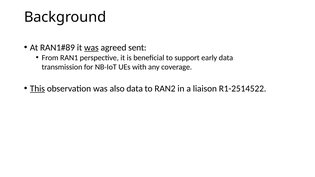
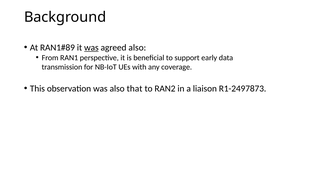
agreed sent: sent -> also (137, 48)
This underline: present -> none (37, 89)
also data: data -> that (135, 89)
R1-2514522: R1-2514522 -> R1-2497873 (243, 89)
